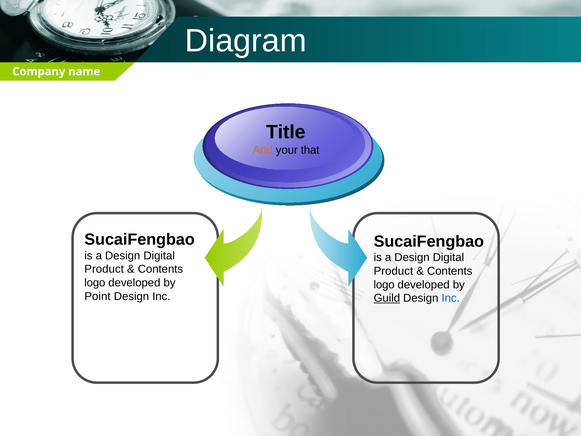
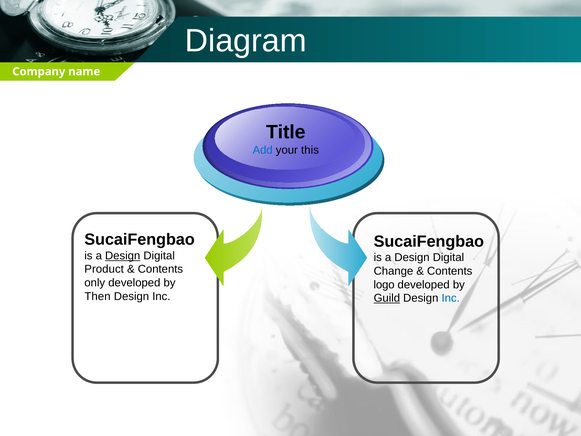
Add colour: orange -> blue (263, 150)
that: that -> this (310, 150)
Design underline: none -> present (123, 256)
Product: Product -> Change (393, 271)
logo: logo -> only (95, 283)
Point: Point -> Then (98, 296)
